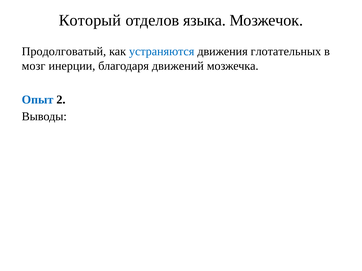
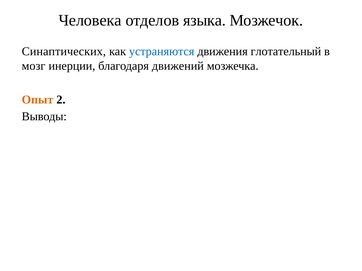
Который: Который -> Человека (90, 20)
Продолговатый: Продолговатый -> Синаптических (64, 52)
глотательных: глотательных -> глотательный (286, 52)
Опыт colour: blue -> orange (38, 100)
